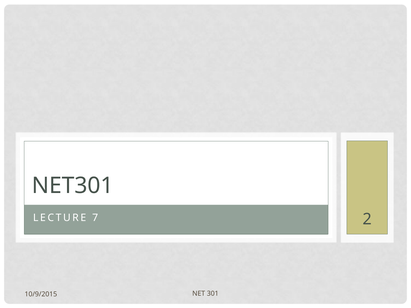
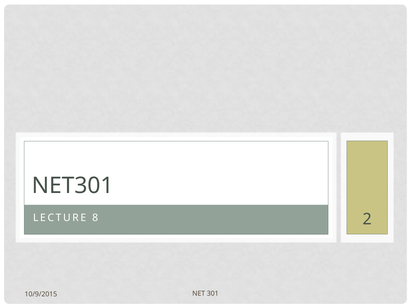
7: 7 -> 8 (95, 218)
